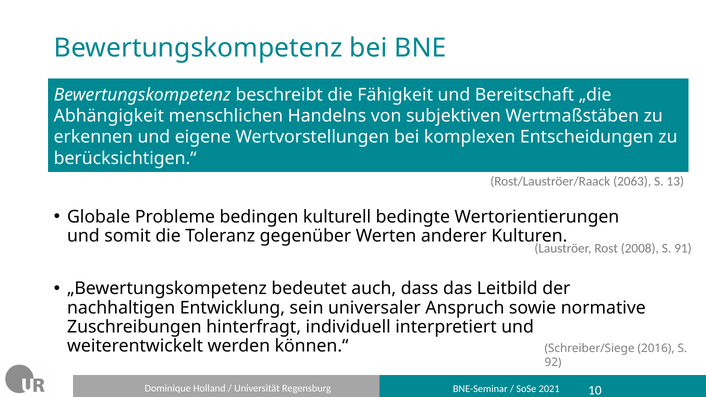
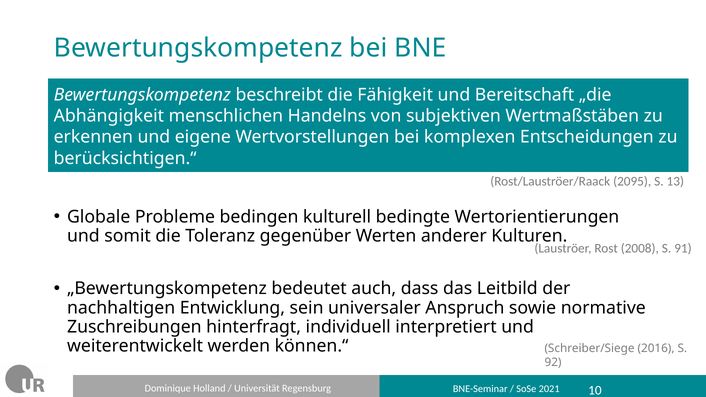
2063: 2063 -> 2095 (632, 181)
